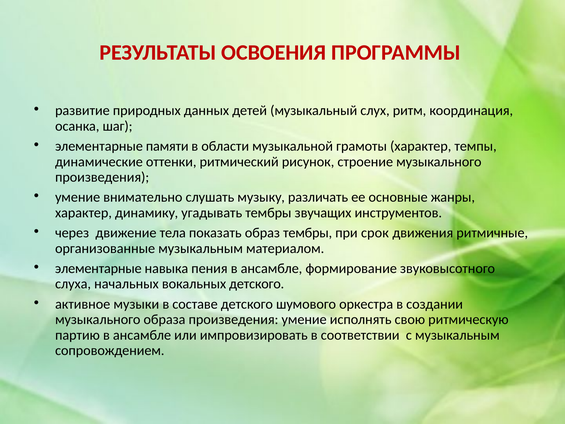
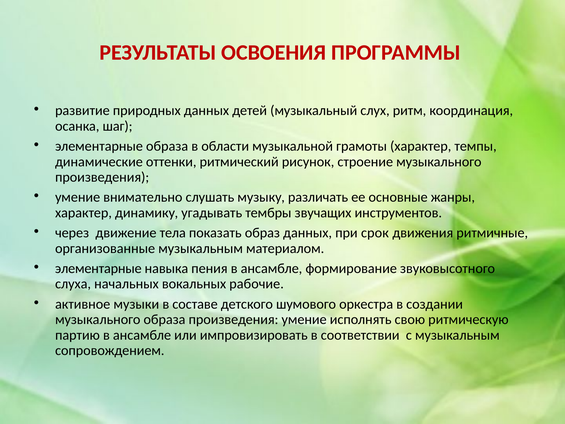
элементарные памяти: памяти -> образа (167, 146)
образ тембры: тембры -> данных (308, 233)
вокальных детского: детского -> рабочие (257, 284)
